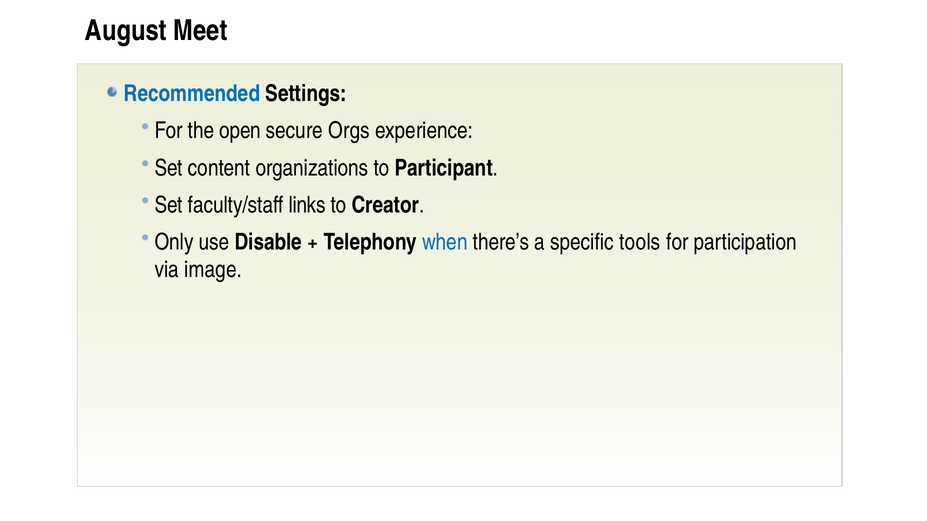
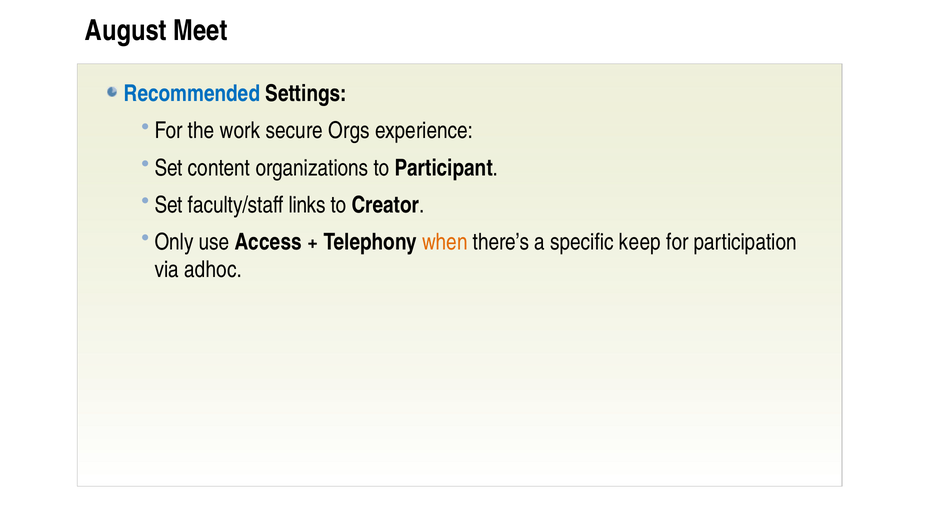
open: open -> work (240, 131)
Disable: Disable -> Access (268, 242)
when colour: blue -> orange (445, 242)
tools: tools -> keep (640, 242)
image: image -> adhoc (213, 270)
